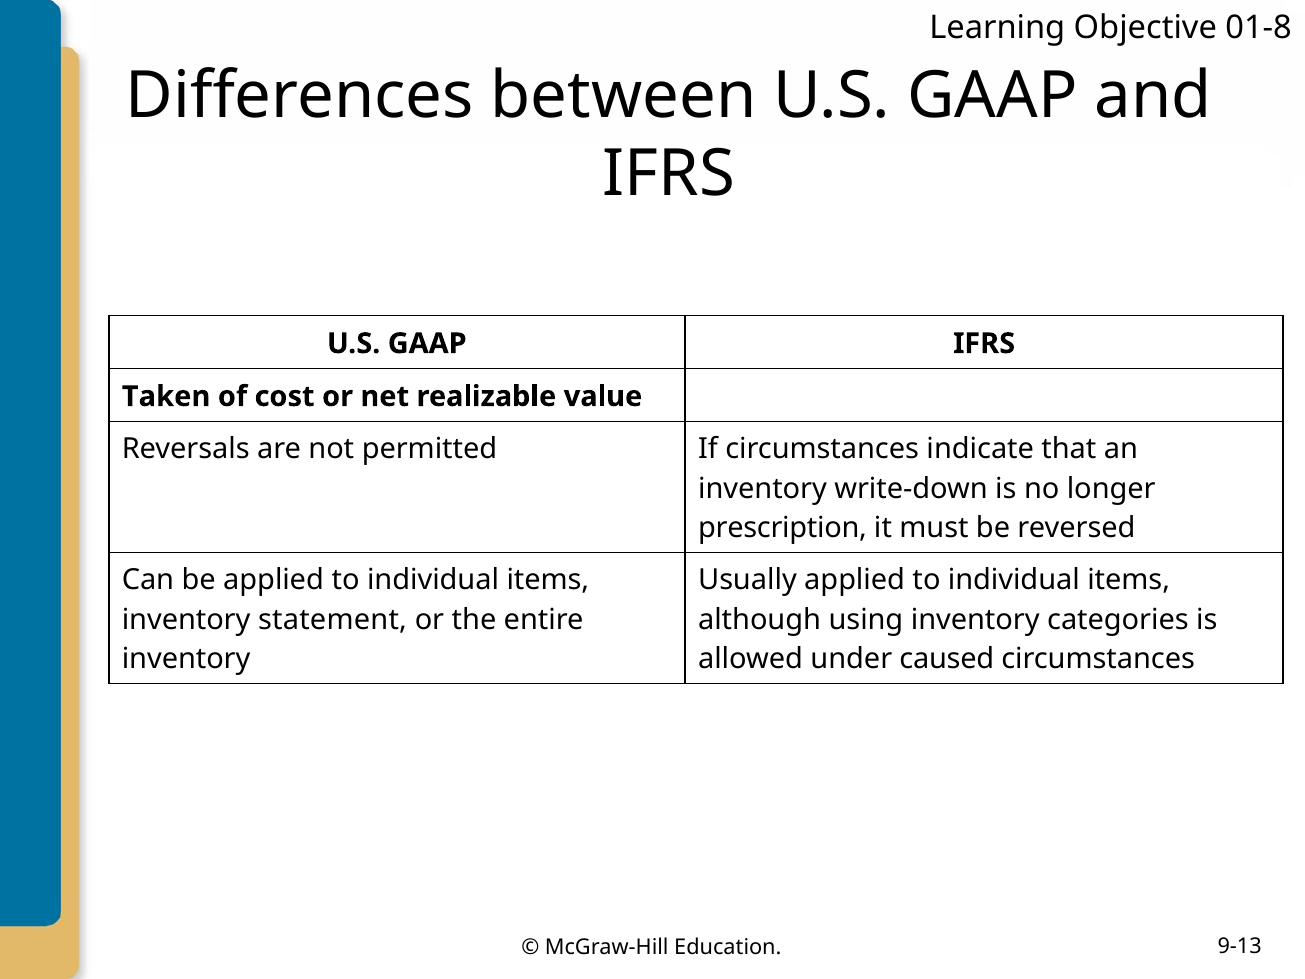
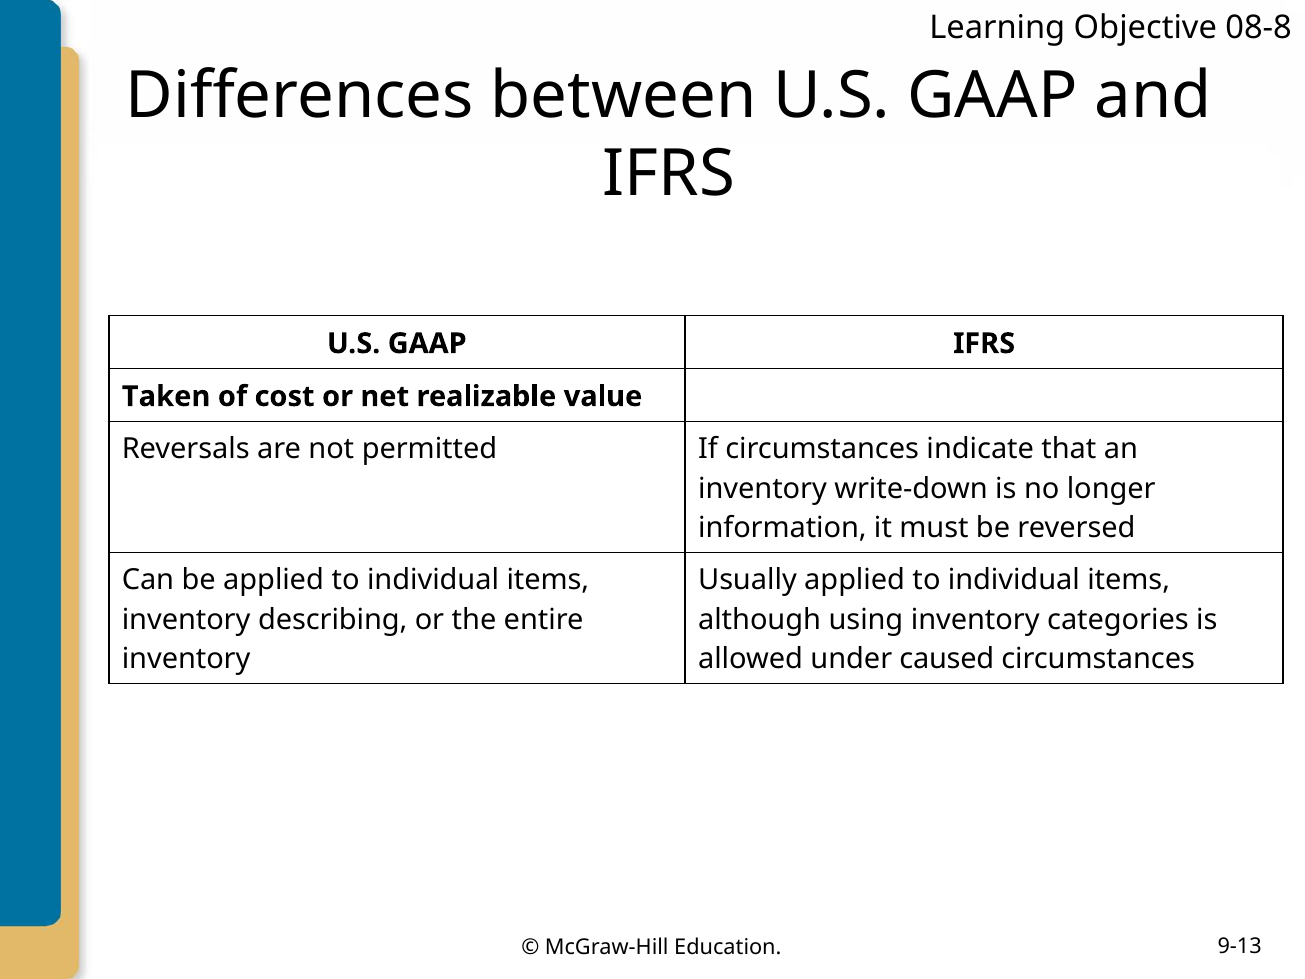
01-8: 01-8 -> 08-8 (1259, 28)
prescription: prescription -> information (782, 528)
statement: statement -> describing (333, 620)
